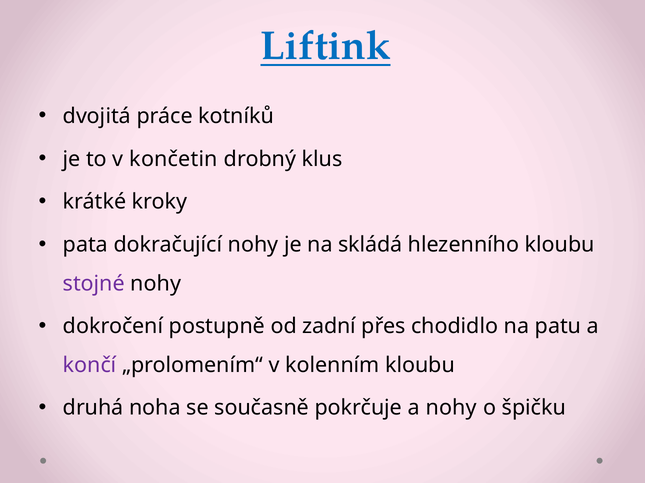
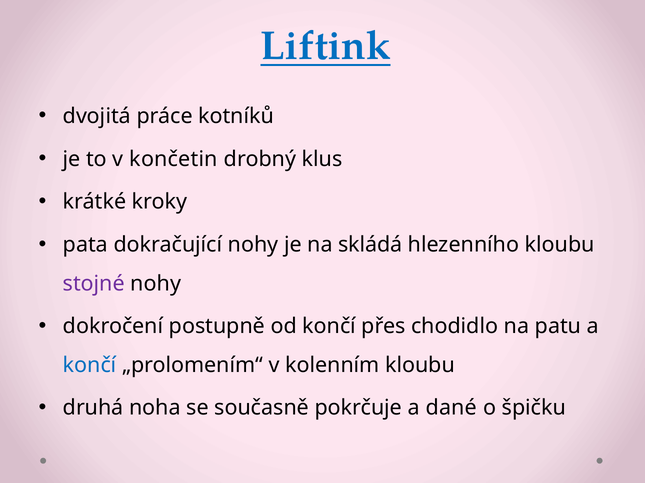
od zadní: zadní -> končí (329, 327)
končí colour: purple -> blue (90, 366)
a nohy: nohy -> dané (451, 409)
